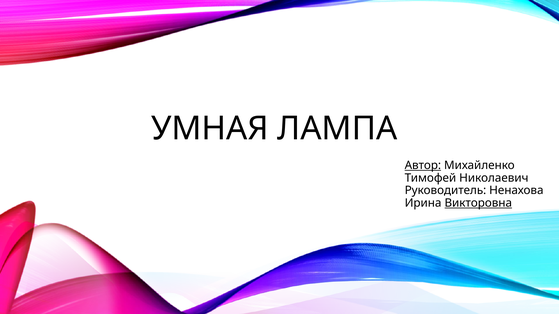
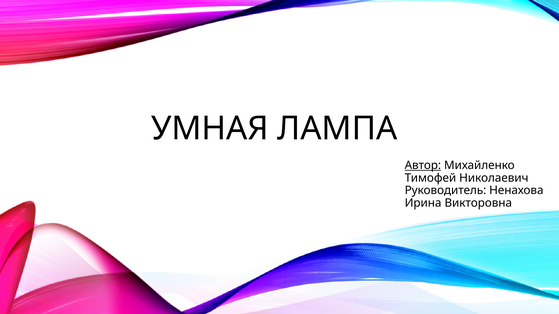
Викторовна underline: present -> none (478, 203)
